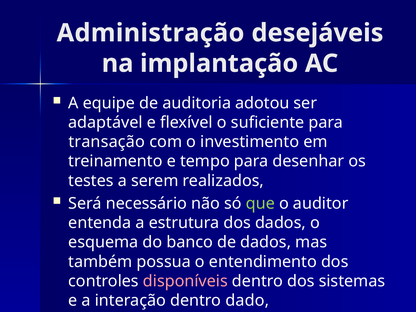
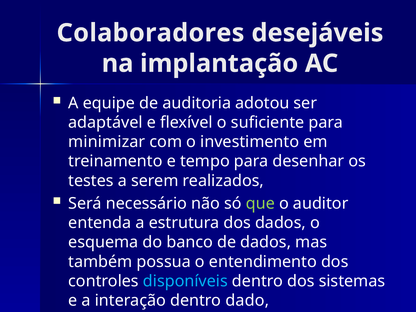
Administração: Administração -> Colaboradores (151, 33)
transação: transação -> minimizar (107, 142)
disponíveis colour: pink -> light blue (185, 281)
